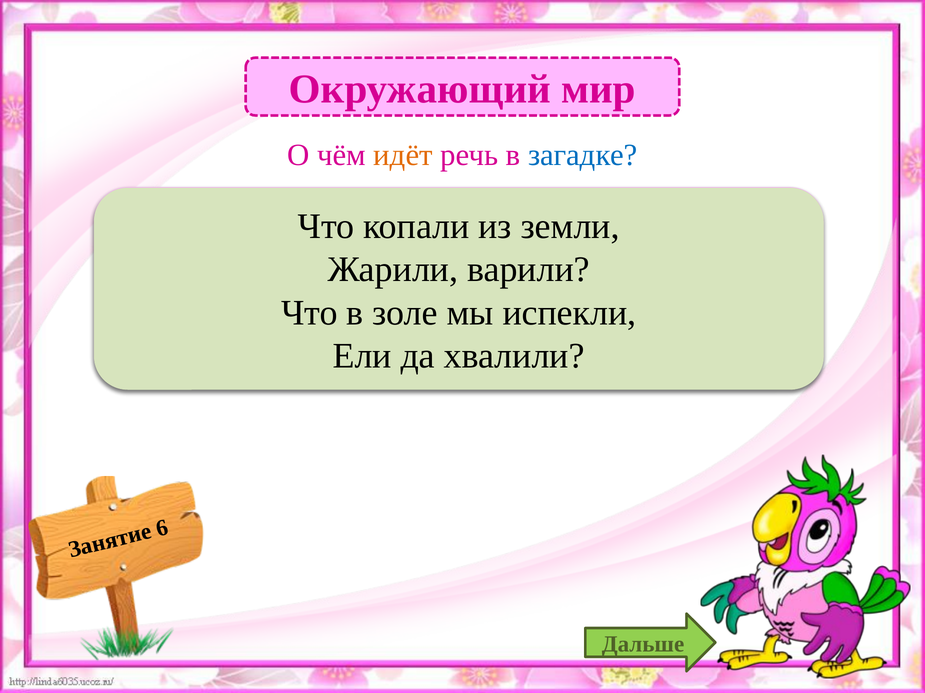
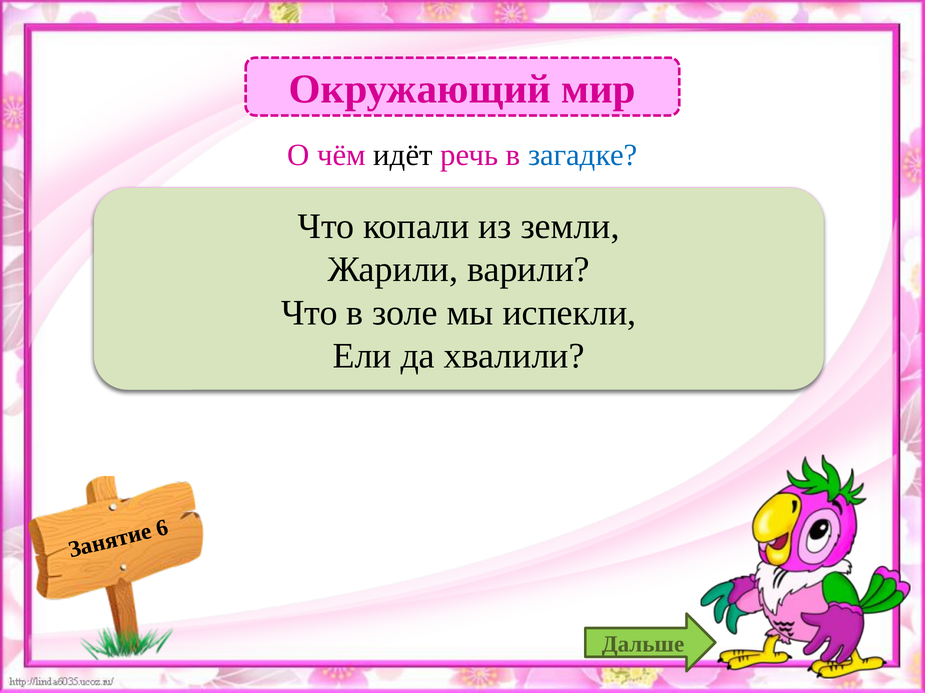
идёт colour: orange -> black (403, 155)
